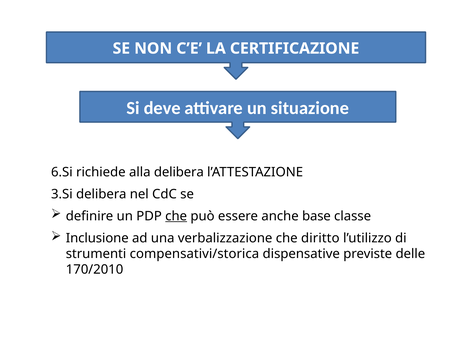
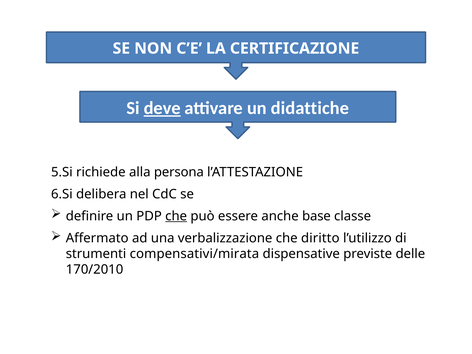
deve underline: none -> present (162, 108)
situazione: situazione -> didattiche (310, 108)
6.Si: 6.Si -> 5.Si (62, 172)
alla delibera: delibera -> persona (179, 172)
3.Si: 3.Si -> 6.Si (62, 194)
Inclusione: Inclusione -> Affermato (97, 238)
compensativi/storica: compensativi/storica -> compensativi/mirata (194, 254)
